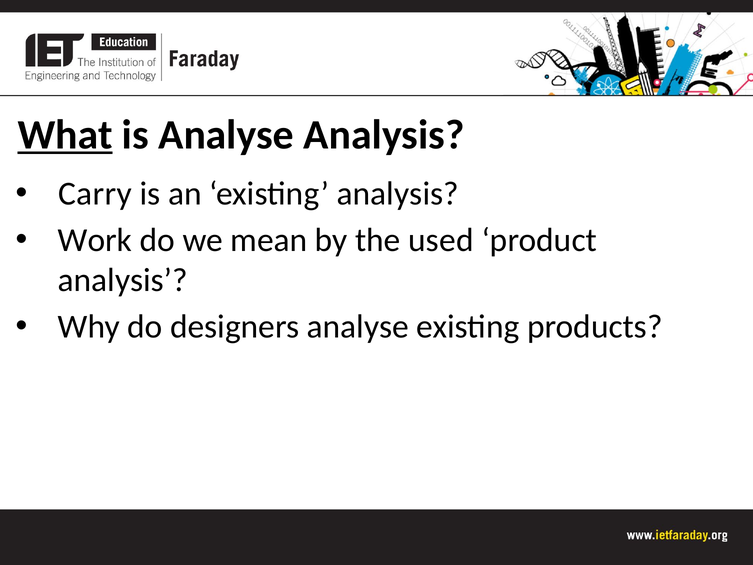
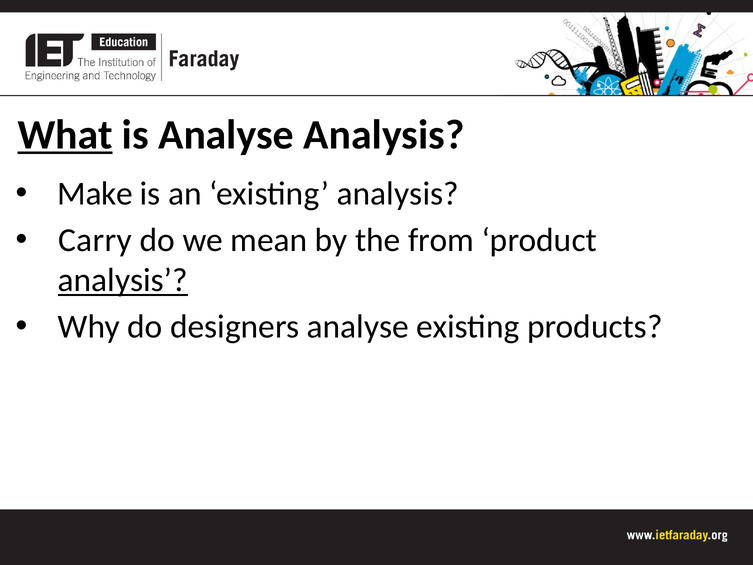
Carry: Carry -> Make (95, 194)
Work: Work -> Carry (95, 240)
used: used -> from (441, 240)
analysis underline: none -> present (123, 280)
